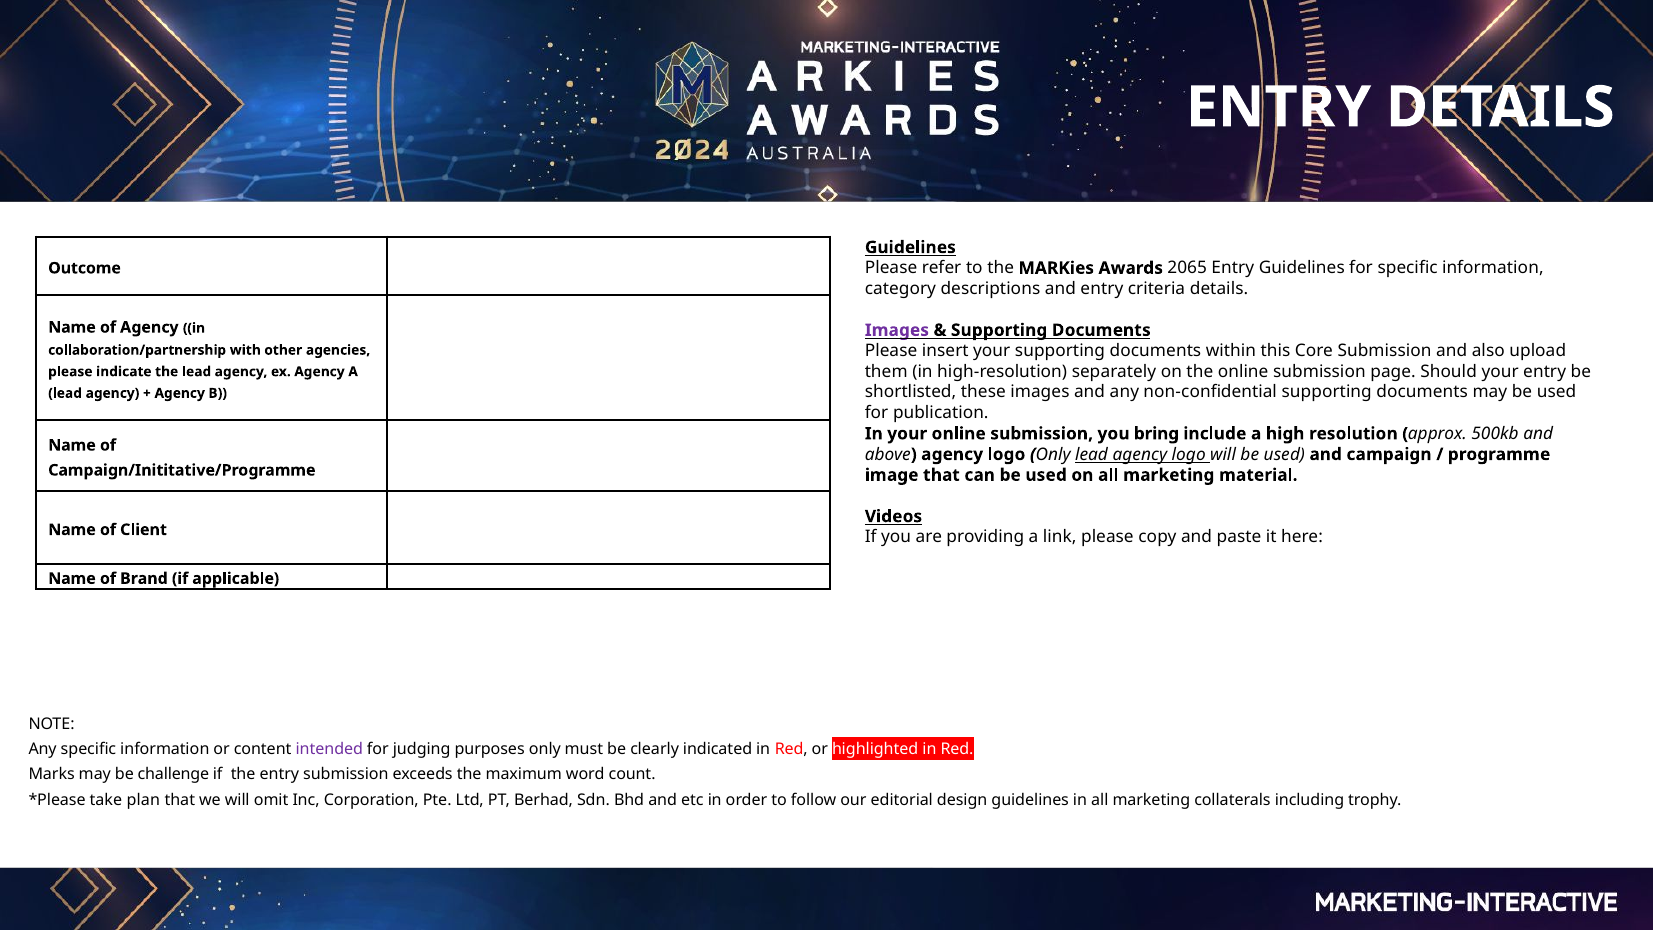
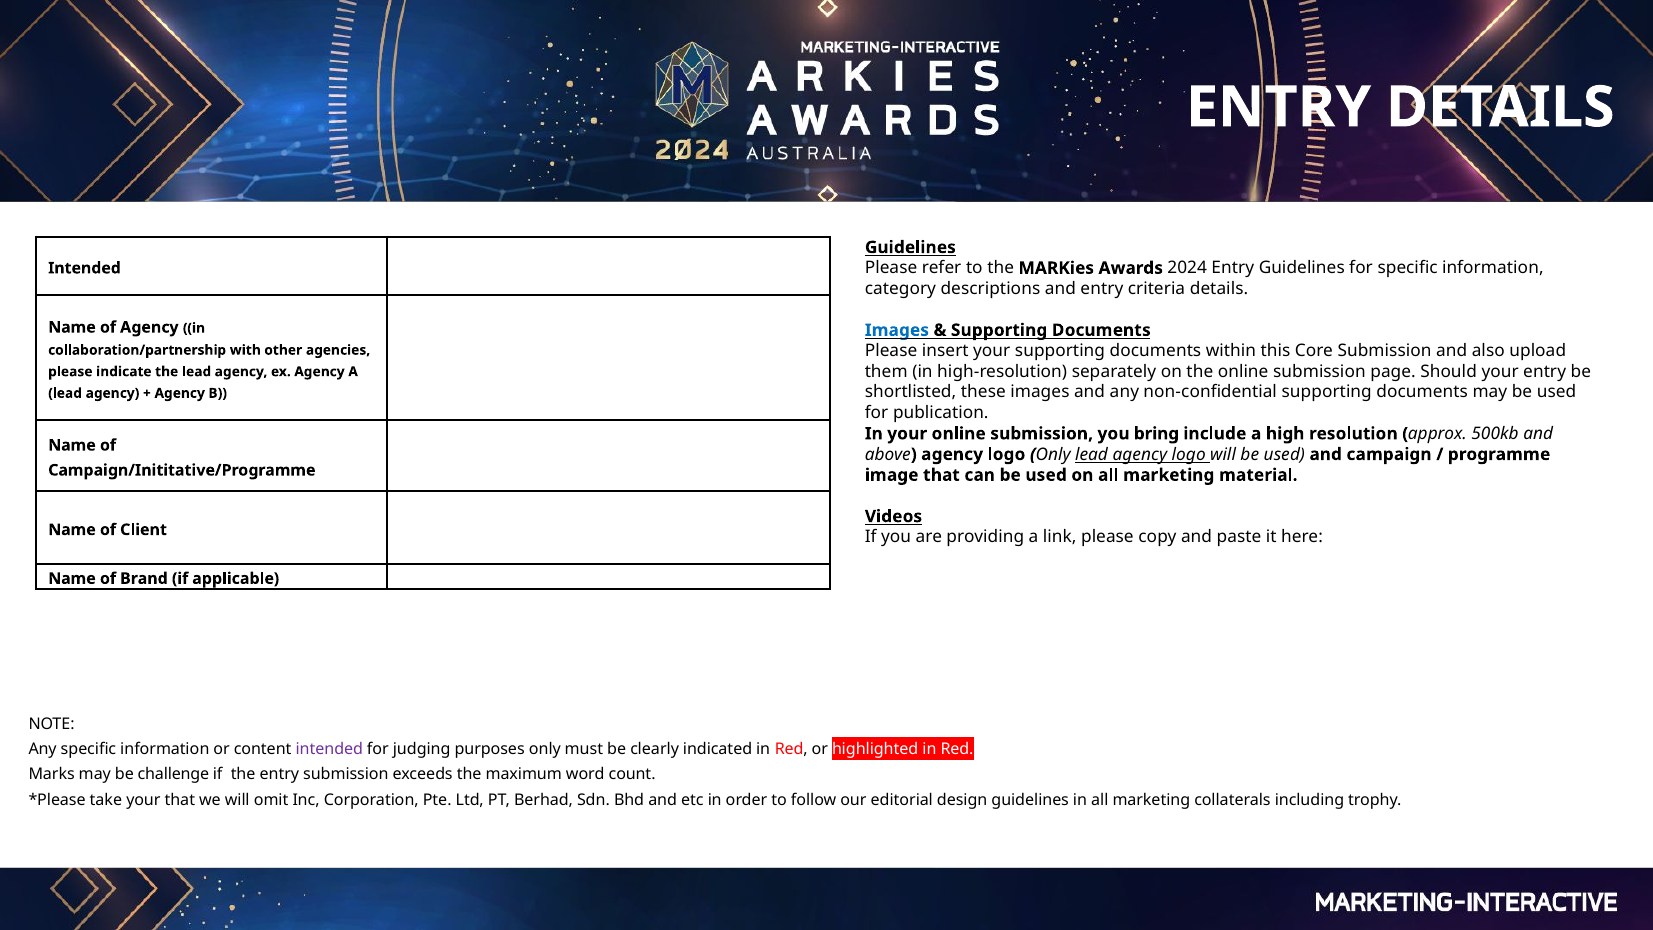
2065: 2065 -> 2024 (1187, 268)
Outcome: Outcome -> Intended (85, 268)
Images colour: purple -> blue (897, 330)
take plan: plan -> your (143, 800)
